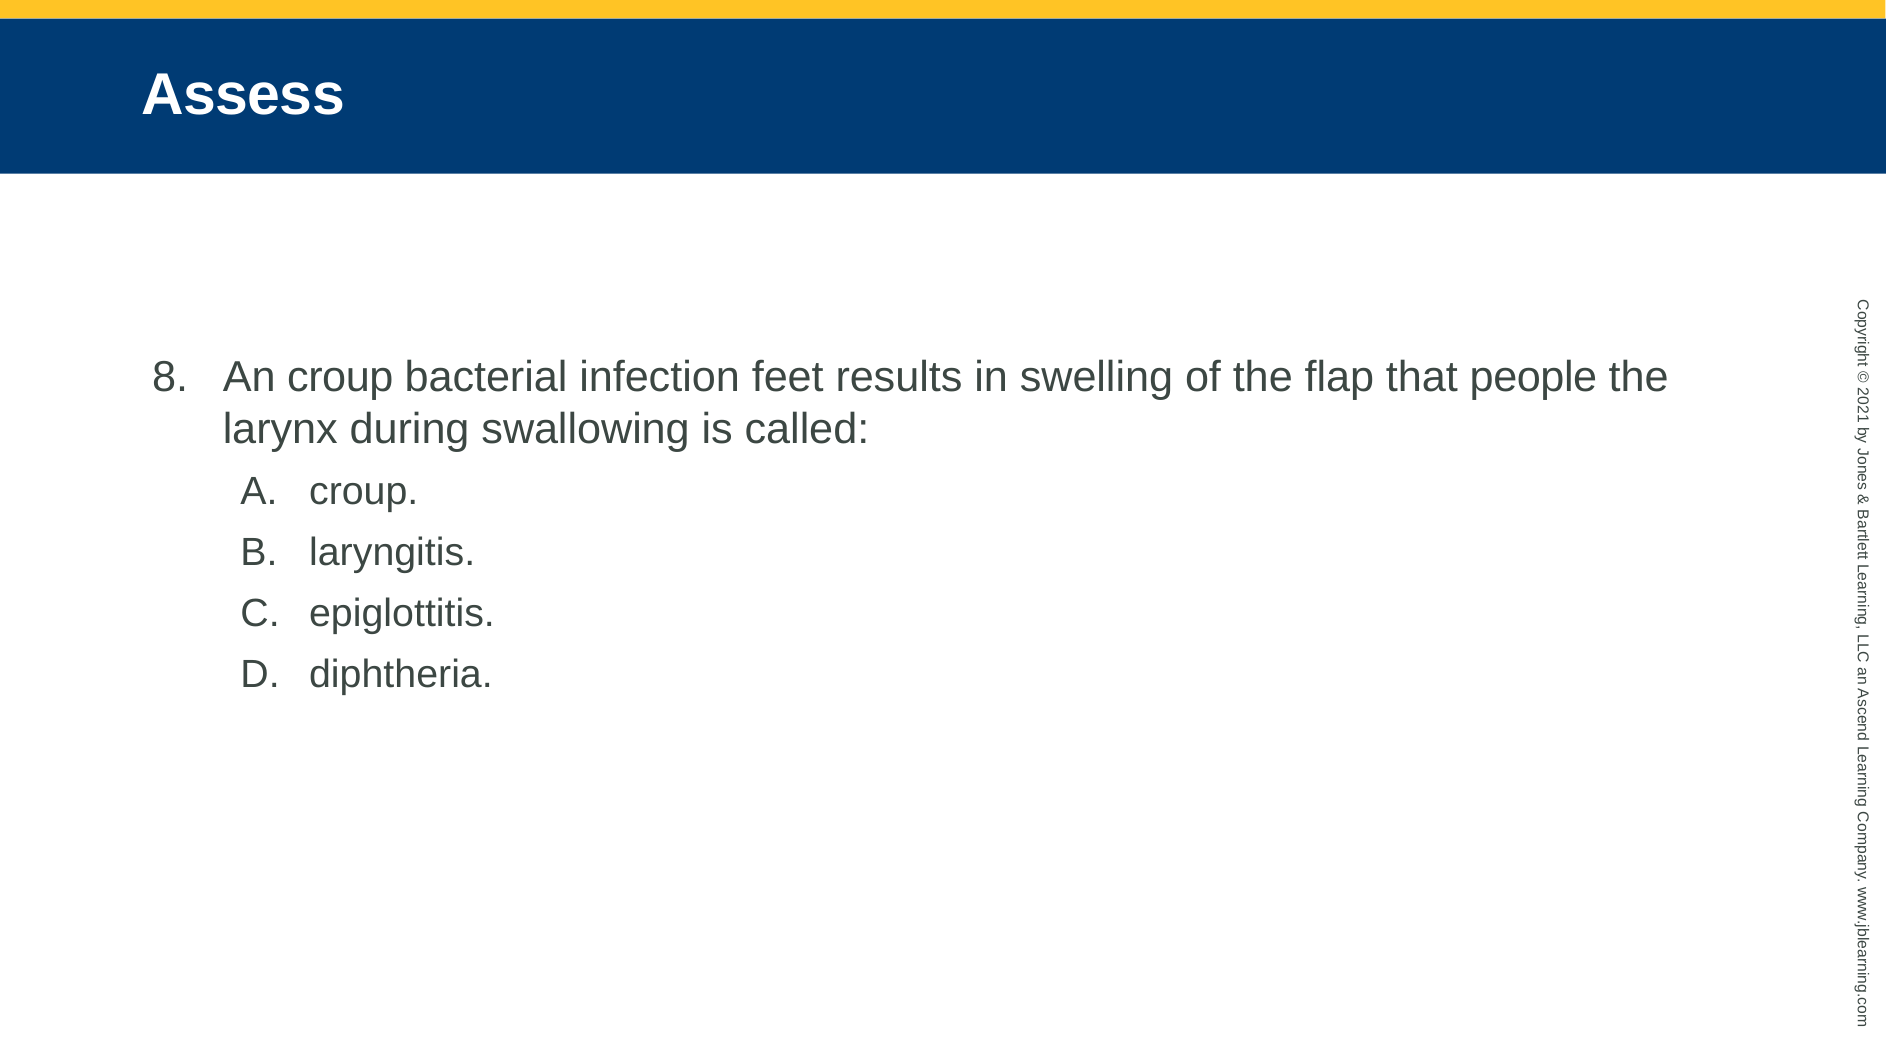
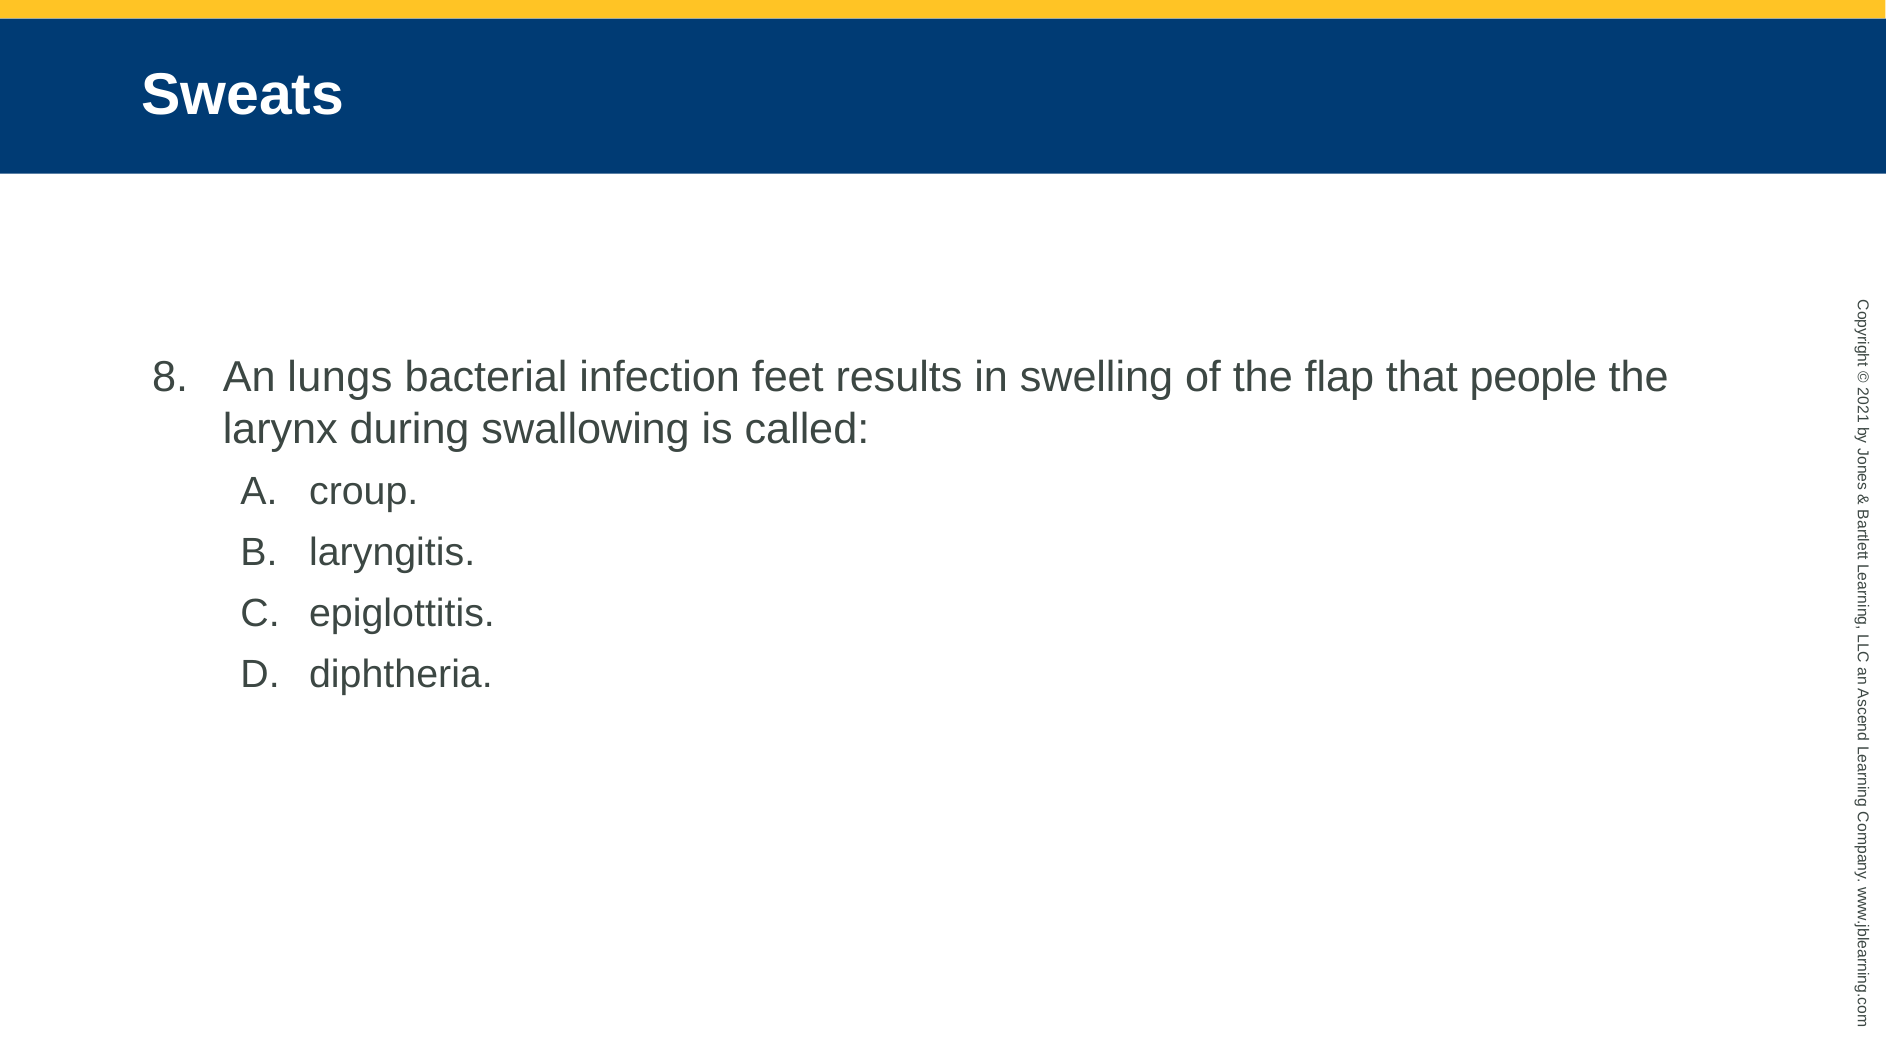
Assess: Assess -> Sweats (243, 95)
An croup: croup -> lungs (340, 377)
